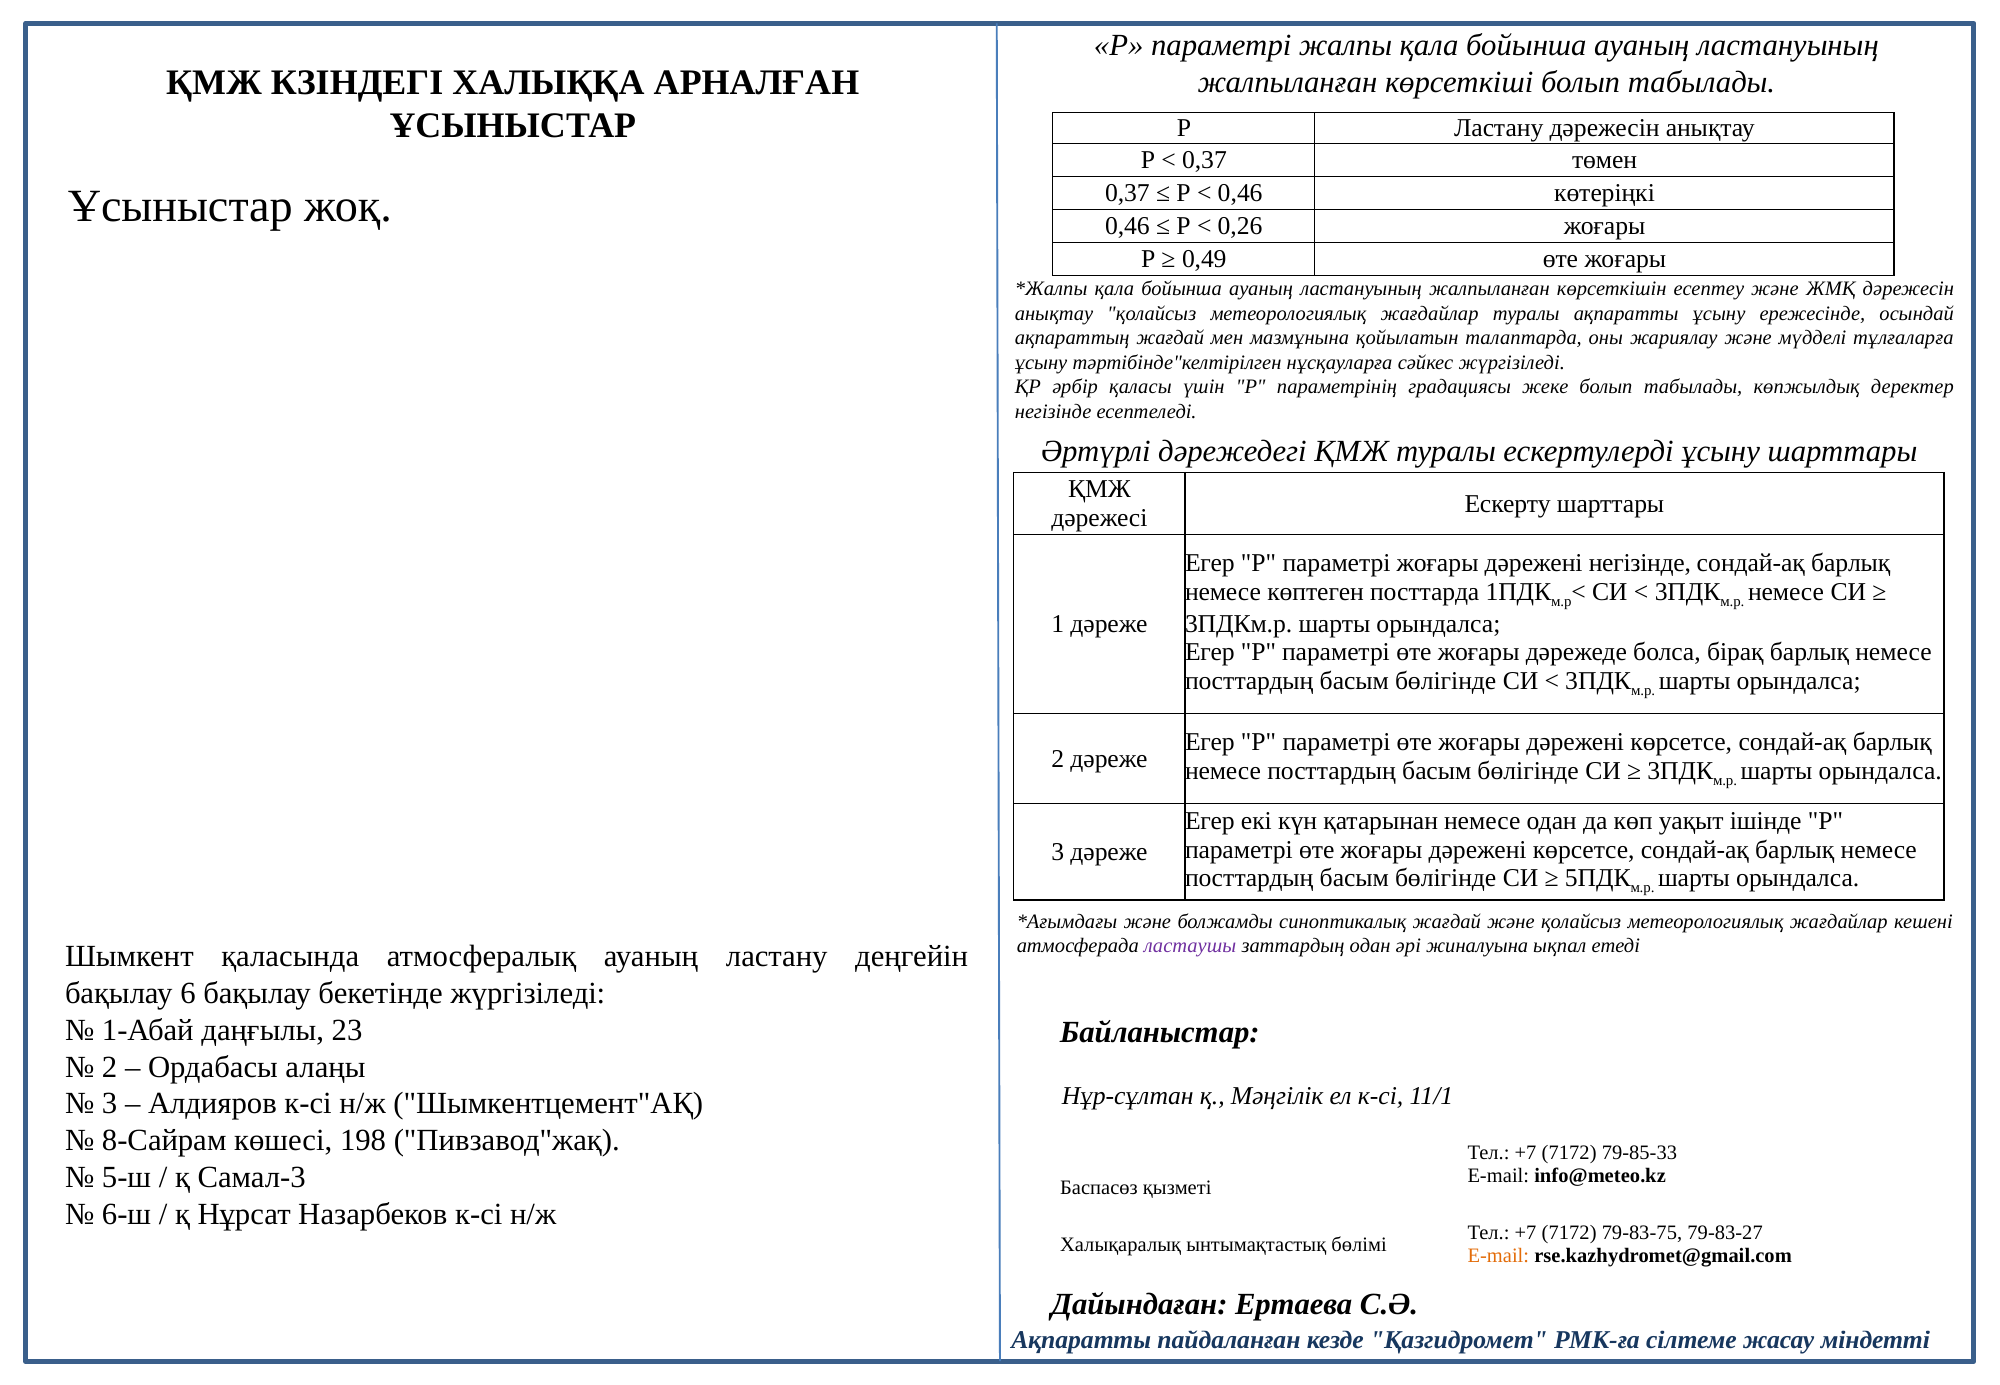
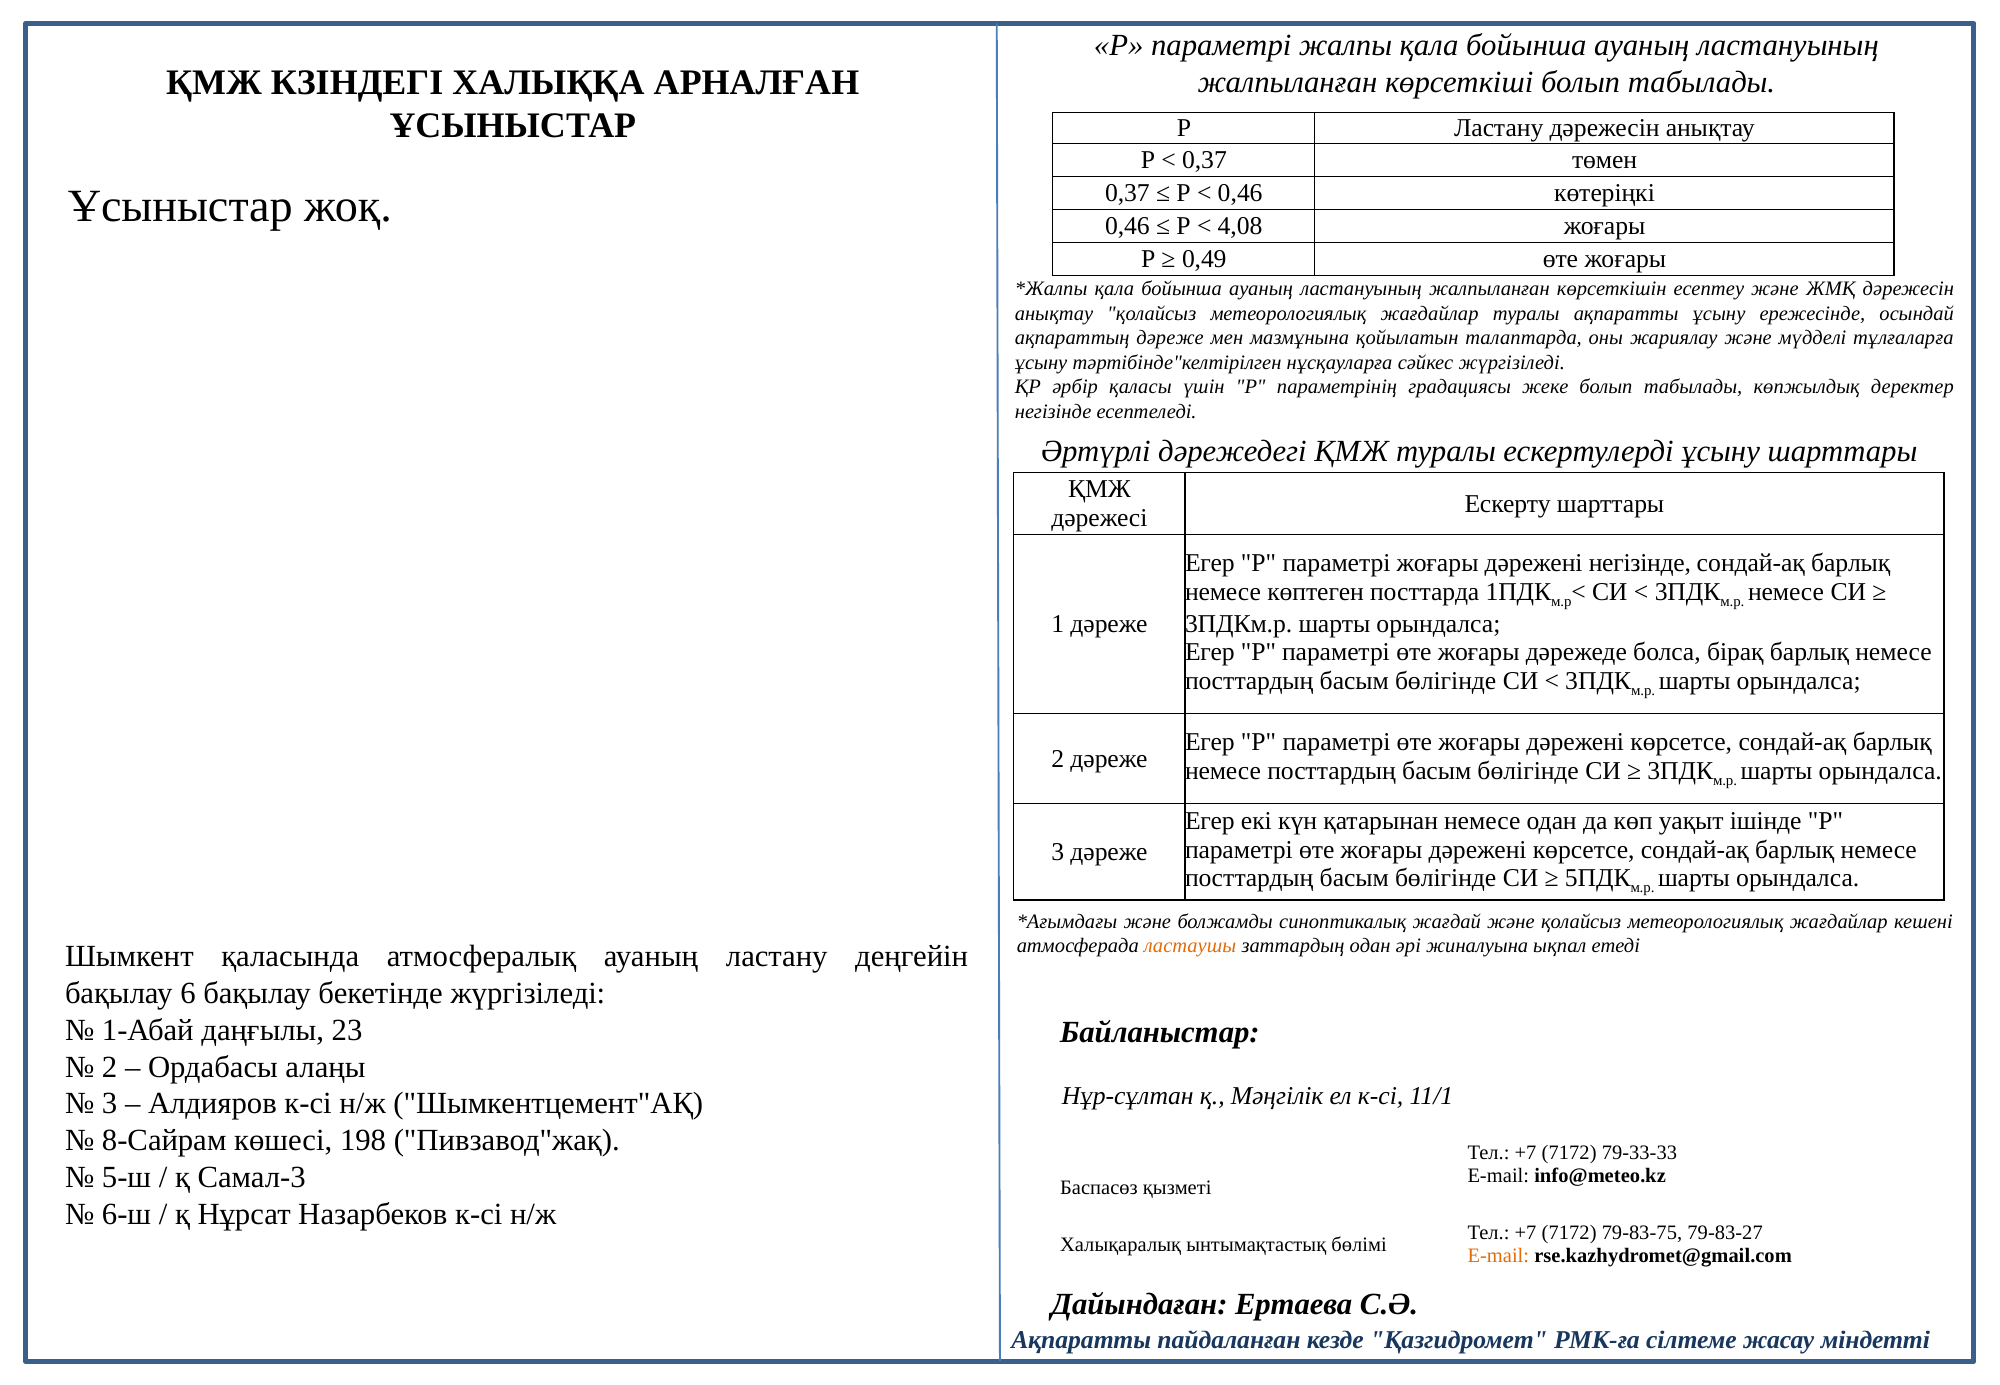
0,26: 0,26 -> 4,08 (1240, 226)
ақпараттың жағдай: жағдай -> дәреже (1170, 338)
ластаушы colour: purple -> orange (1190, 946)
79-85-33: 79-85-33 -> 79-33-33 (1639, 1153)
